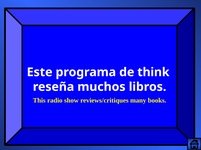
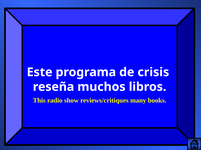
think: think -> crisis (153, 73)
